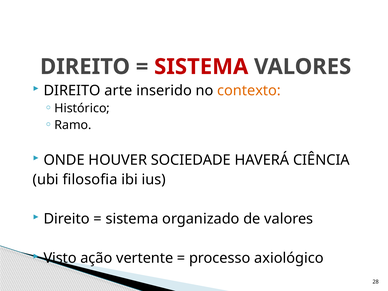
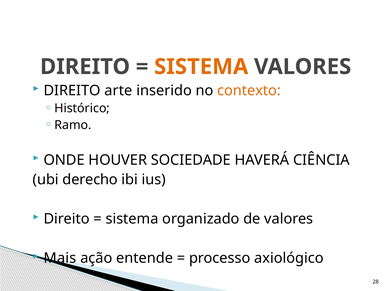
SISTEMA colour: red -> orange (201, 67)
filosofia: filosofia -> derecho (90, 180)
Visto: Visto -> Mais (60, 258)
vertente: vertente -> entende (145, 258)
